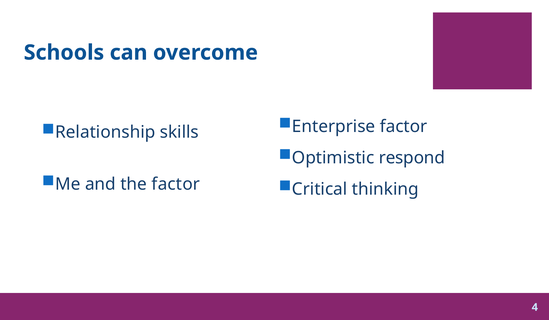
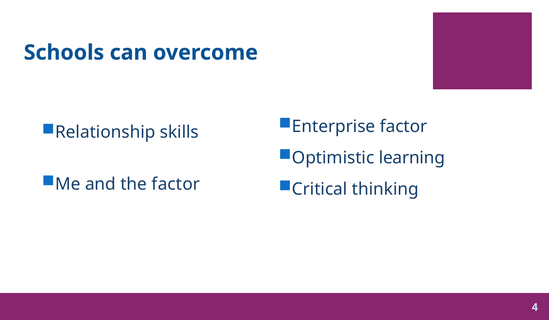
respond: respond -> learning (412, 158)
